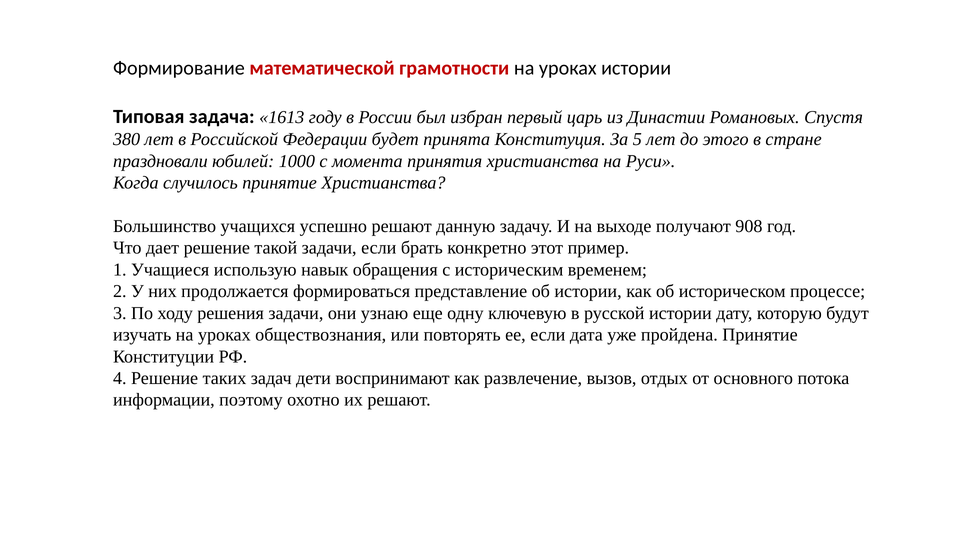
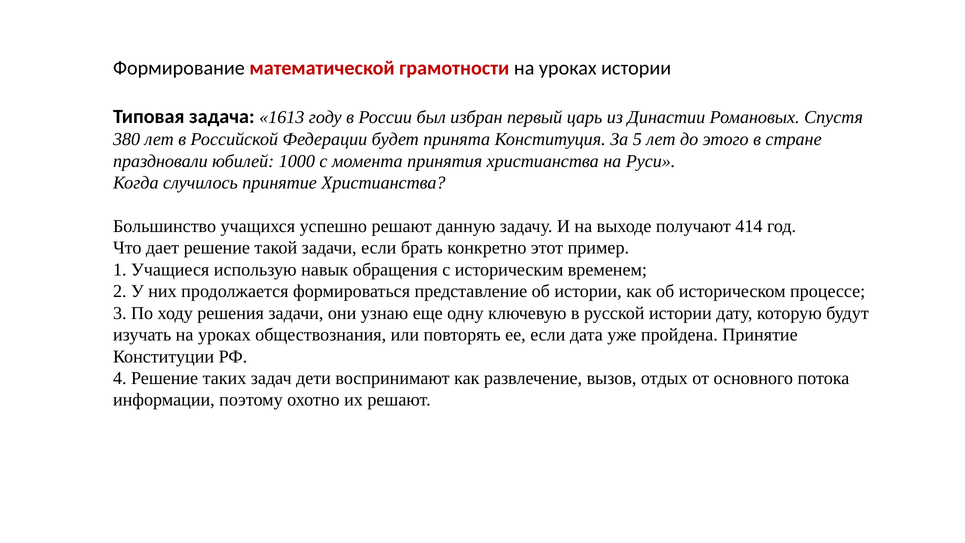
908: 908 -> 414 (749, 226)
